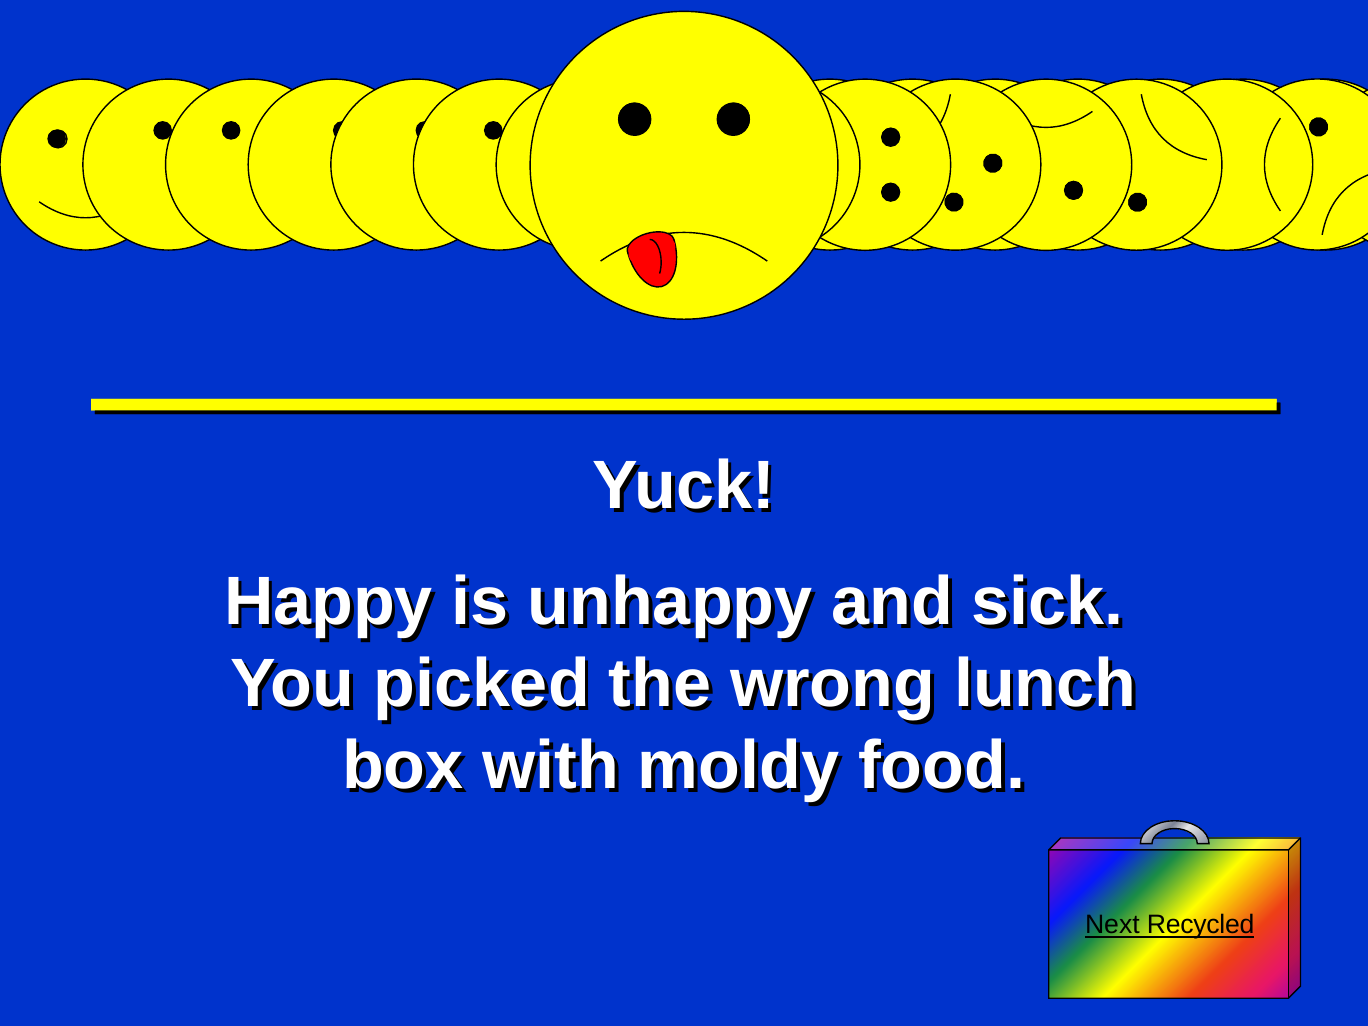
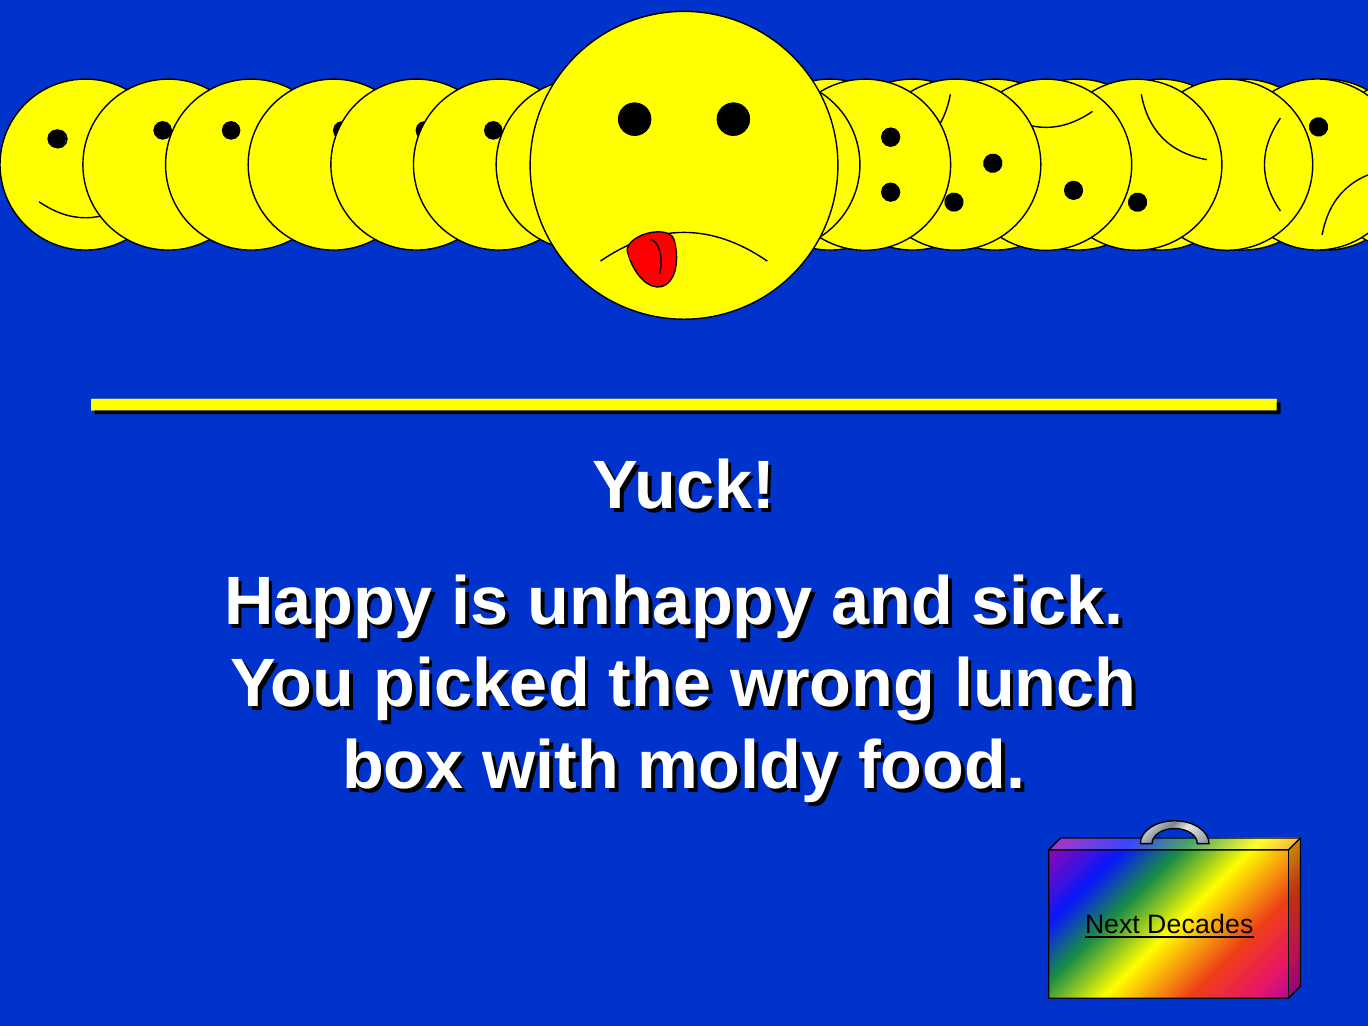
Recycled: Recycled -> Decades (1200, 925)
